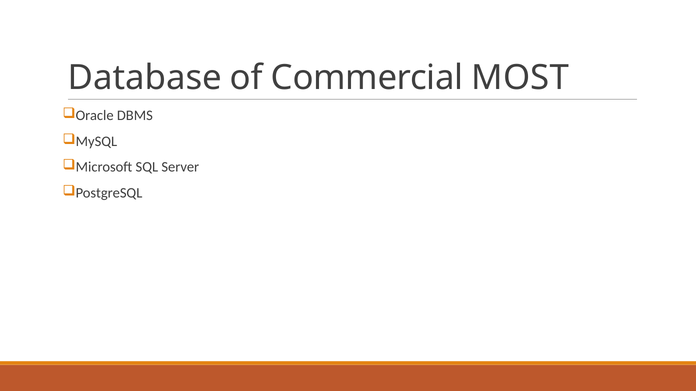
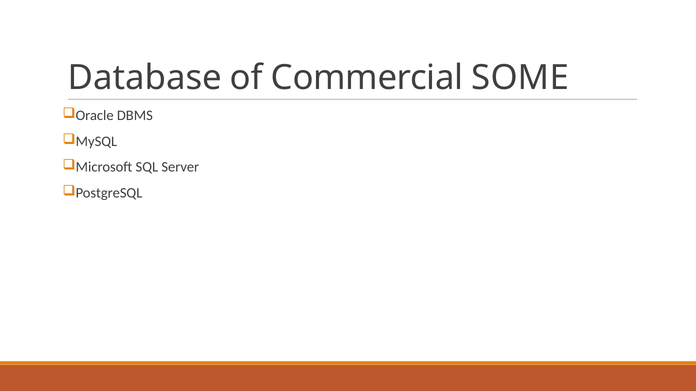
MOST: MOST -> SOME (520, 78)
